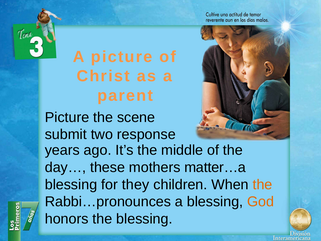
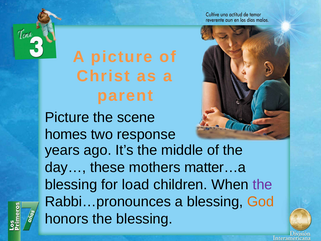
submit: submit -> homes (66, 134)
they: they -> load (136, 184)
the colour: orange -> purple (263, 184)
